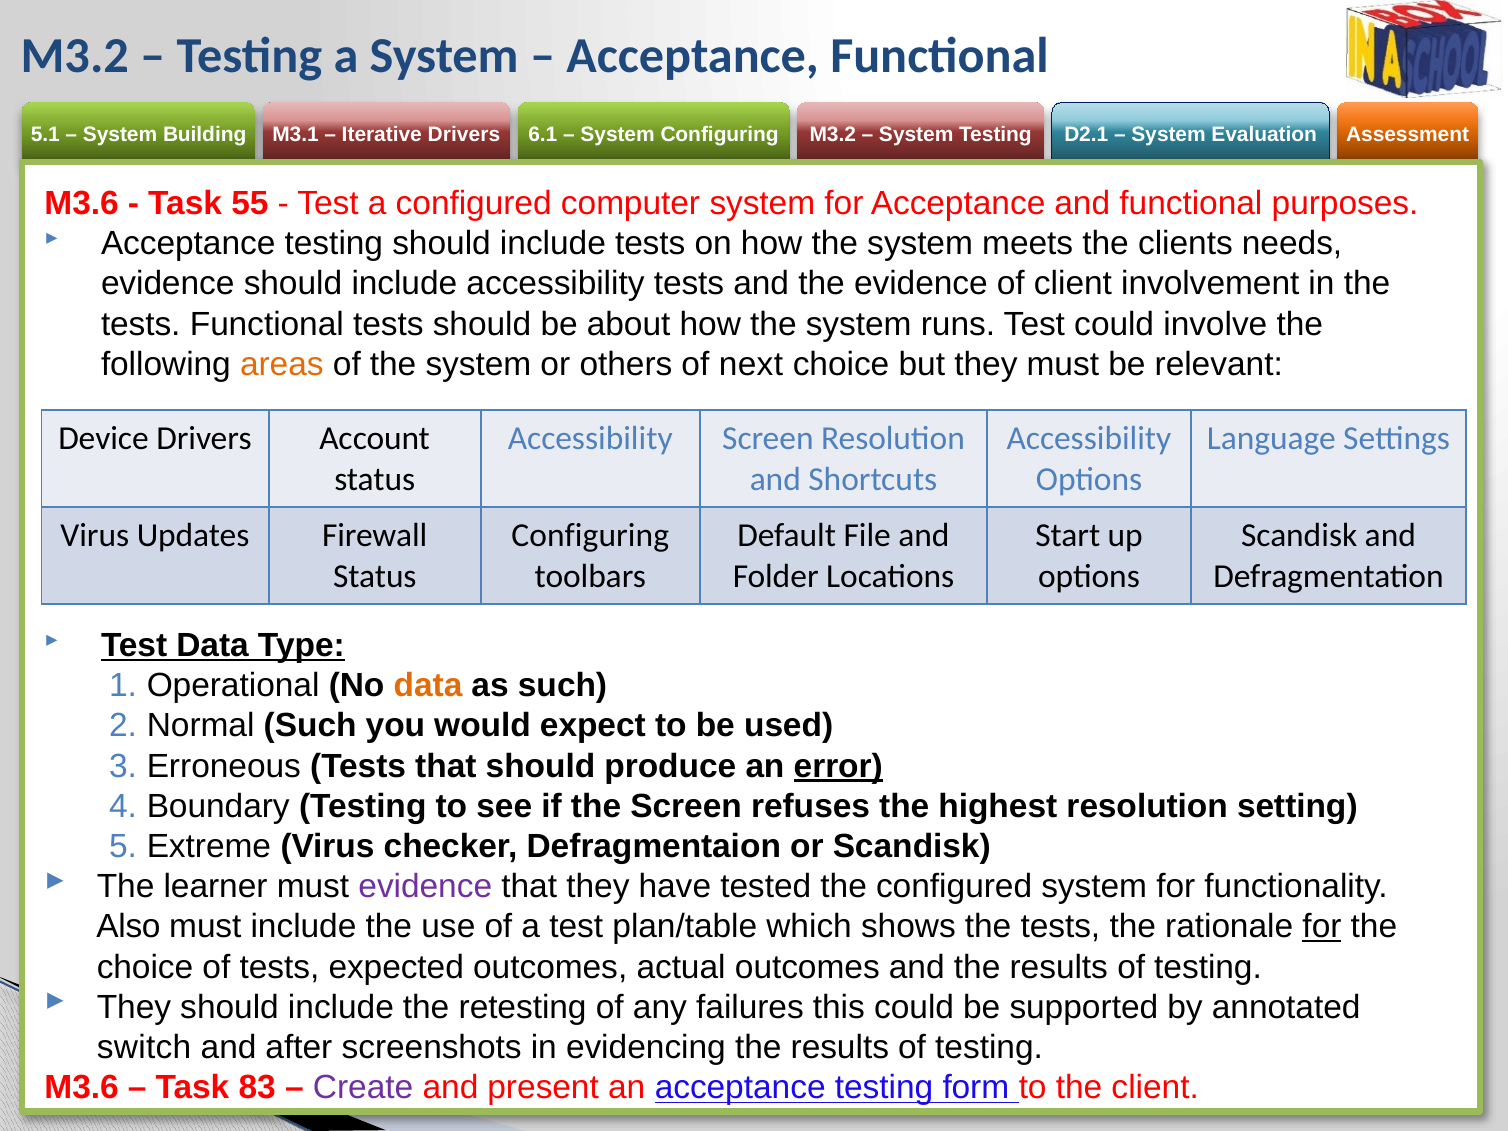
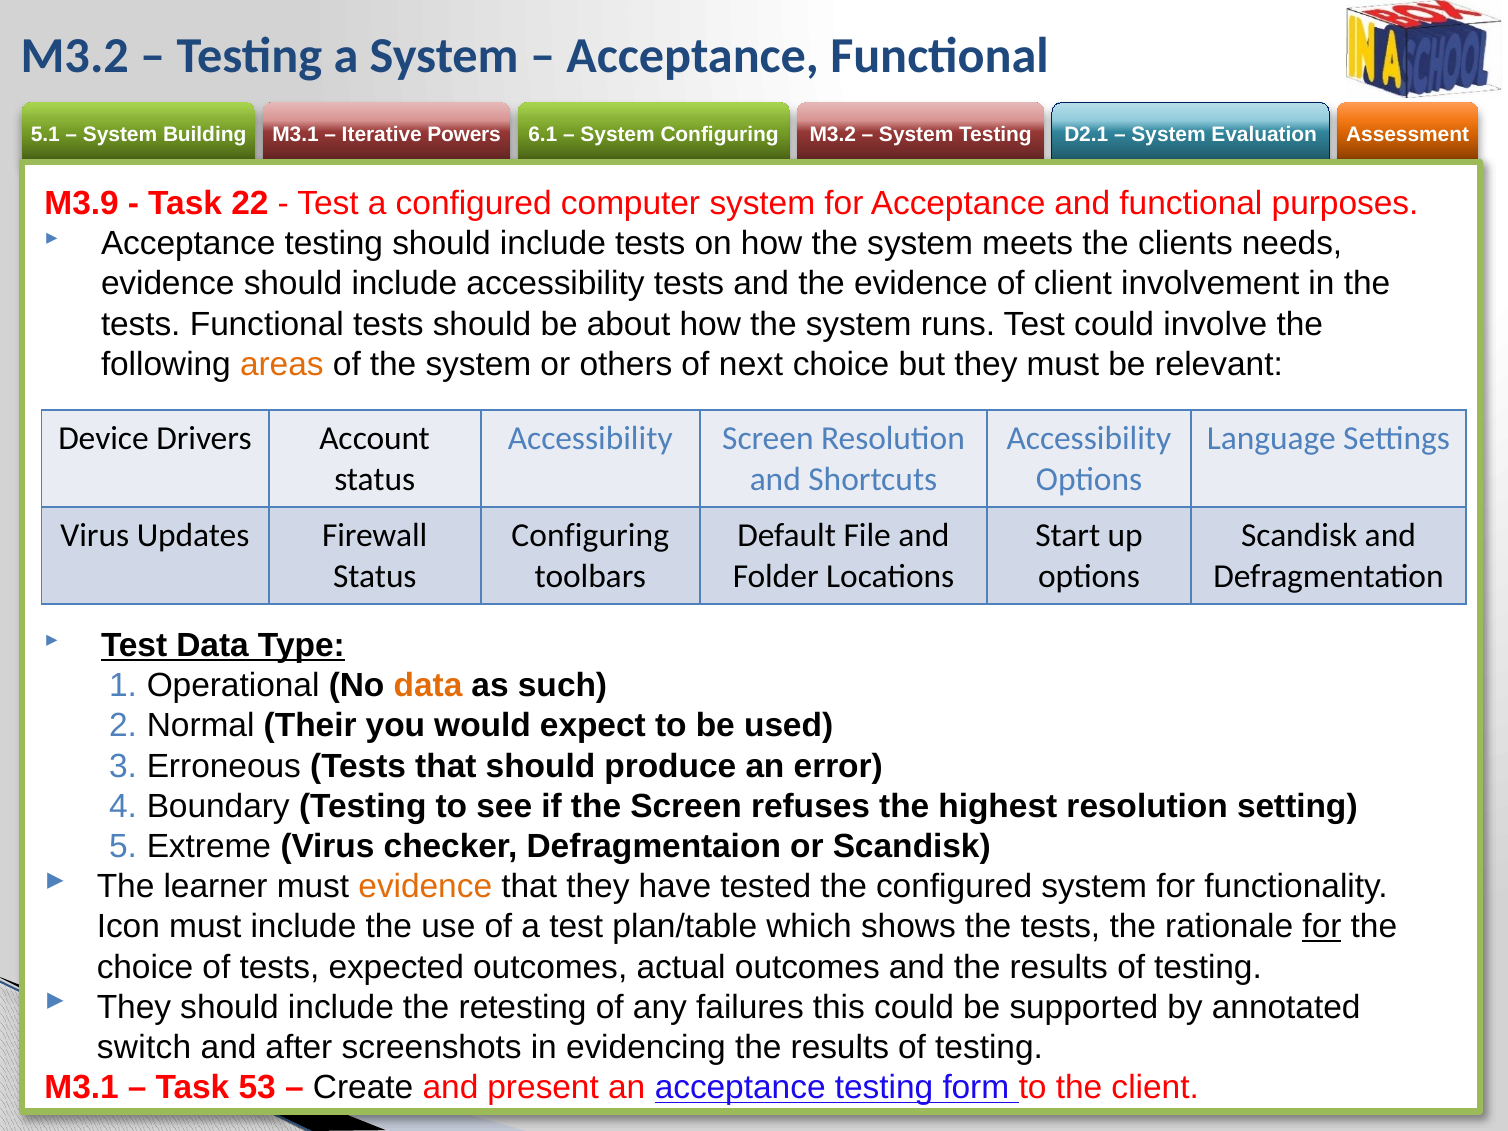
Drivers: Drivers -> Powers (464, 135)
M3.6: M3.6 -> M3.9 (82, 203)
55: 55 -> 22 (250, 203)
Normal Such: Such -> Their (310, 726)
error underline: present -> none (838, 766)
evidence colour: purple -> orange (425, 887)
Also: Also -> Icon (128, 927)
M3.6: M3.6 -> M3.1 (82, 1088)
83: 83 -> 53 (257, 1088)
Create colour: purple -> black (363, 1088)
